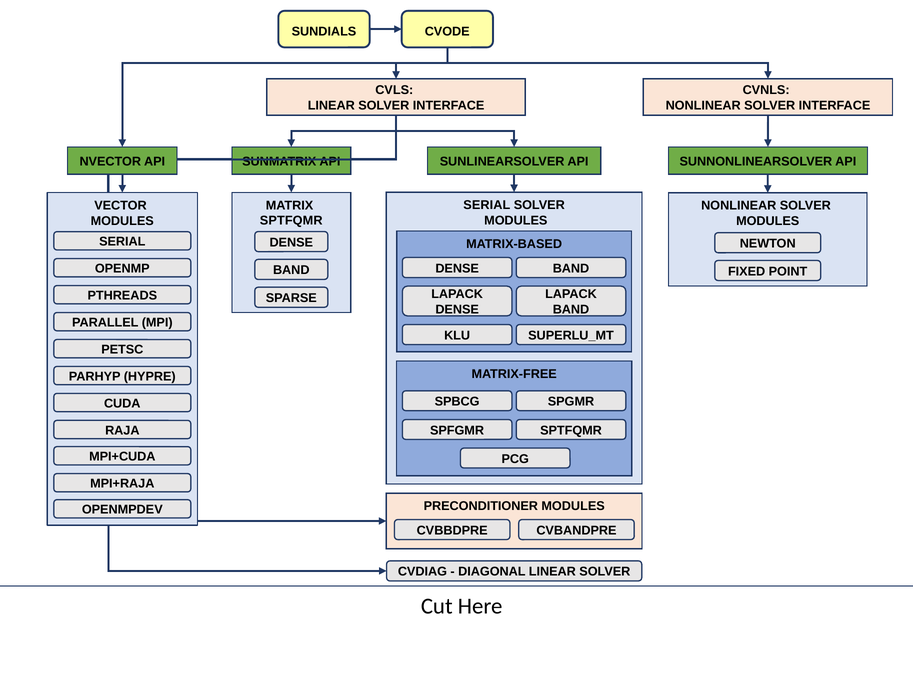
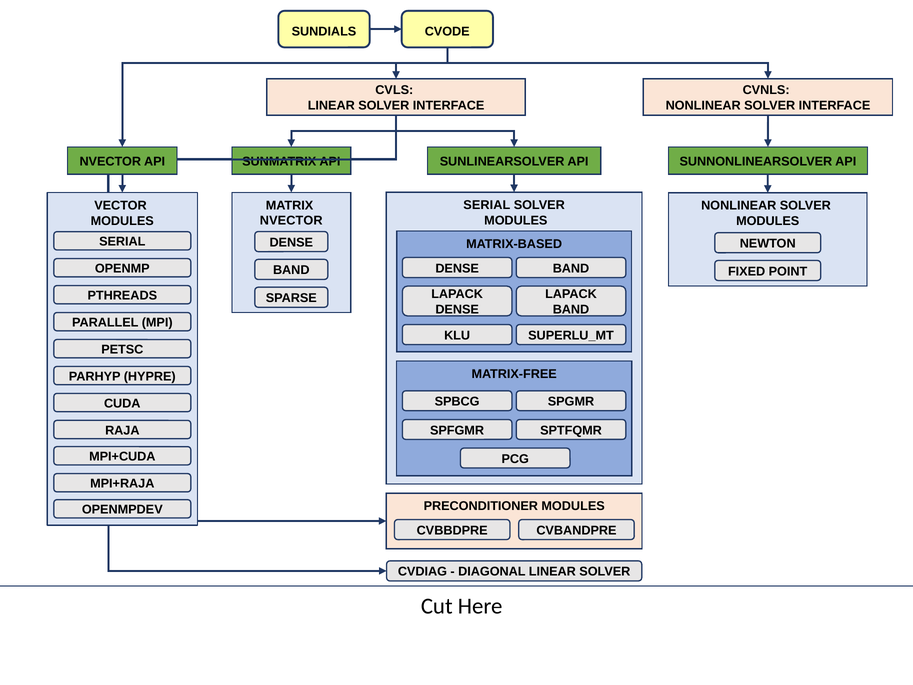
SPTFQMR: SPTFQMR -> NVECTOR (291, 221)
